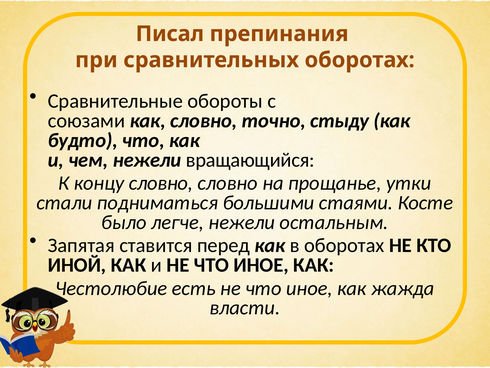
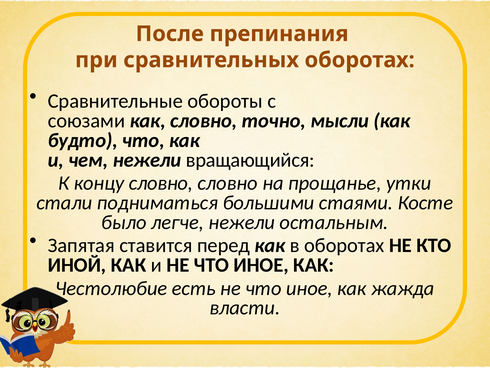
Писал: Писал -> После (170, 34)
стыду: стыду -> мысли (340, 121)
